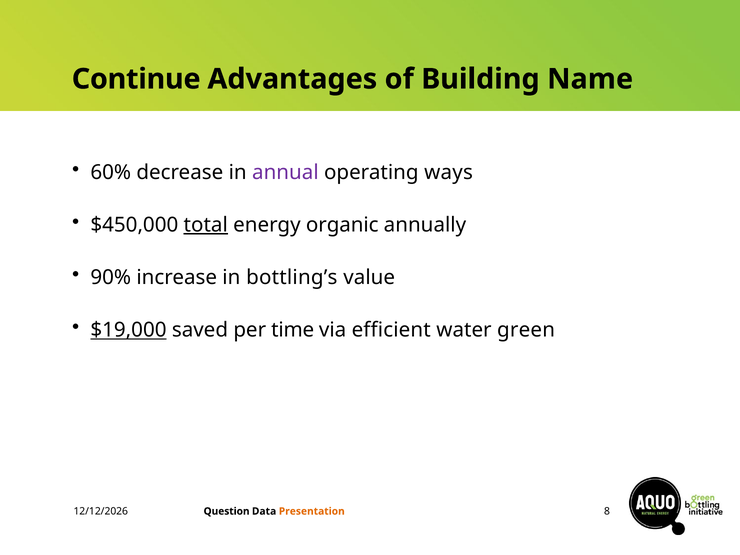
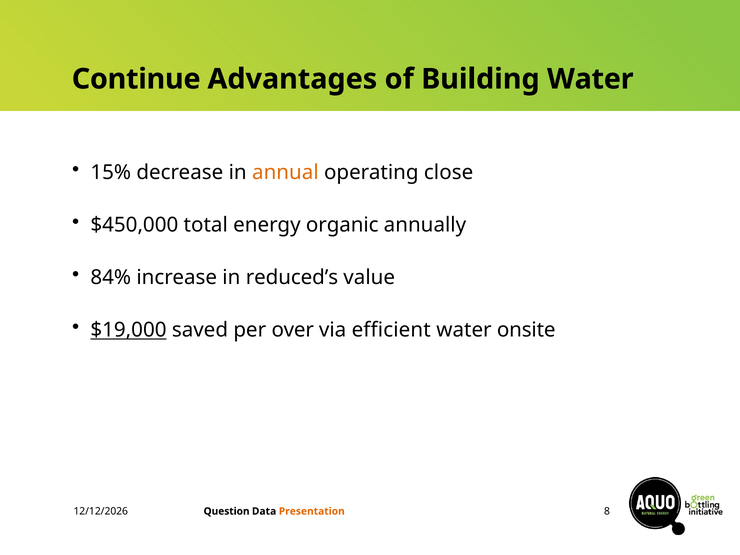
Building Name: Name -> Water (590, 79)
60%: 60% -> 15% (111, 172)
annual colour: purple -> orange (285, 172)
ways: ways -> close (449, 172)
total underline: present -> none (206, 225)
90%: 90% -> 84% (111, 278)
bottling’s: bottling’s -> reduced’s (292, 278)
time: time -> over (293, 330)
green: green -> onsite (526, 330)
